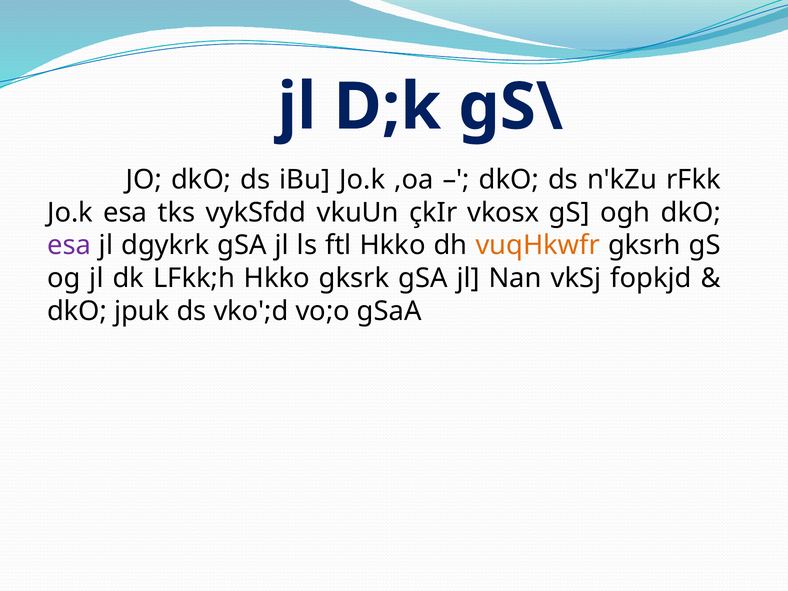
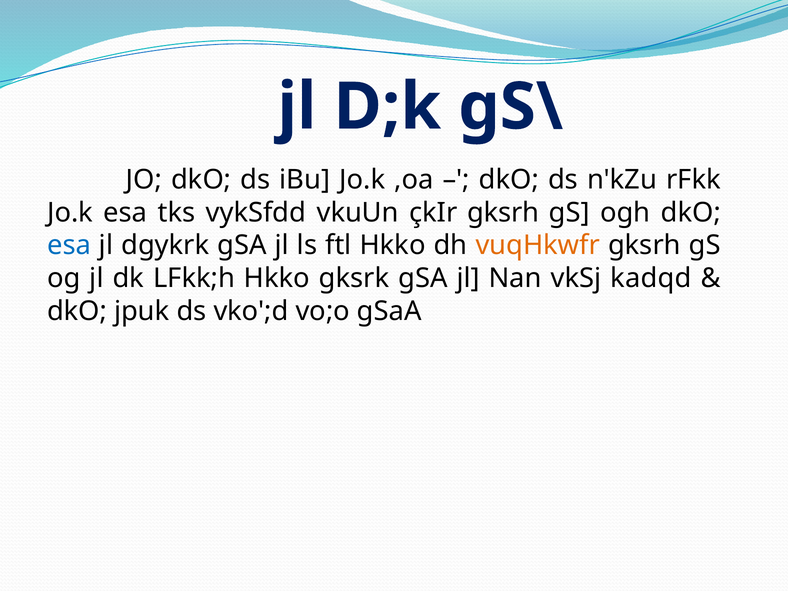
çkIr vkosx: vkosx -> gksrh (503, 213)
esa colour: purple -> blue (69, 245)
fopkjd: fopkjd -> kadqd (651, 278)
